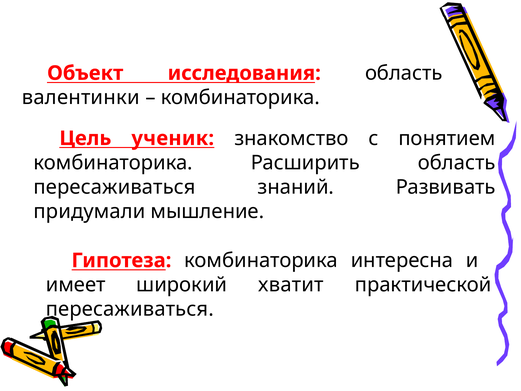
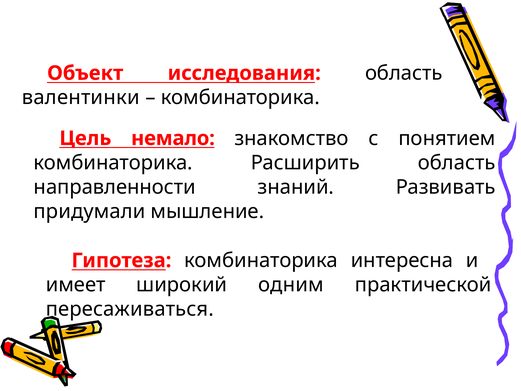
ученик: ученик -> немало (173, 138)
пересаживаться: пересаживаться -> направленности (115, 187)
хватит: хватит -> одним (291, 285)
